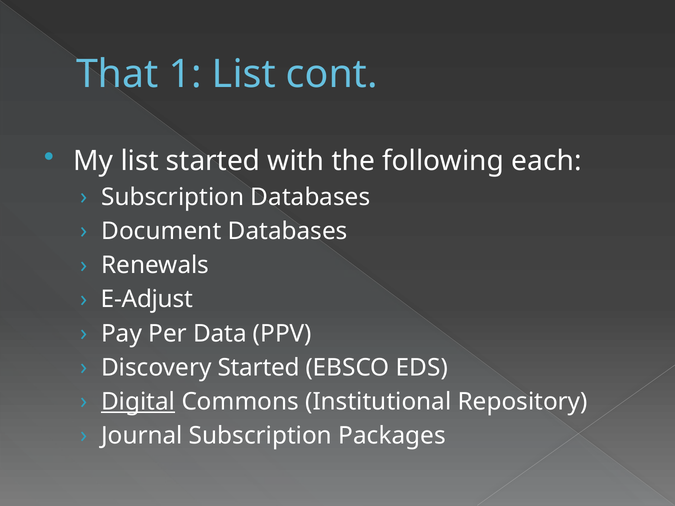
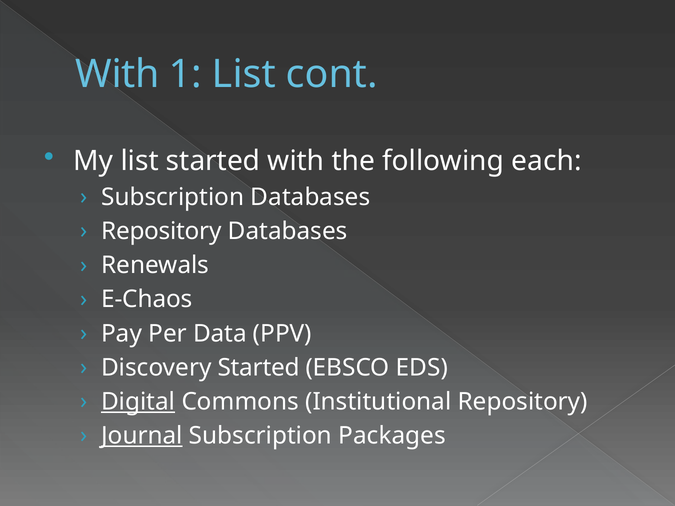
That: That -> With (117, 74)
Document: Document -> Repository (161, 231)
E-Adjust: E-Adjust -> E-Chaos (147, 300)
Journal underline: none -> present (142, 436)
